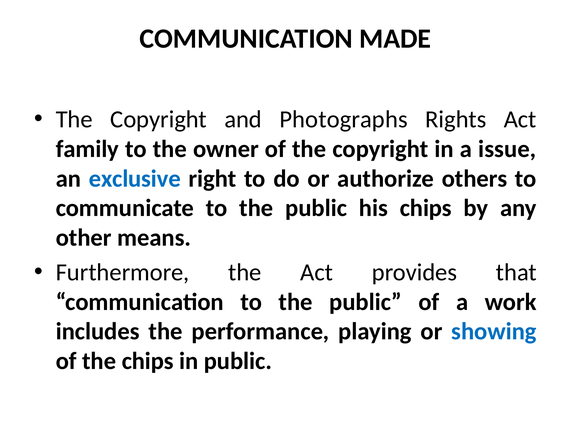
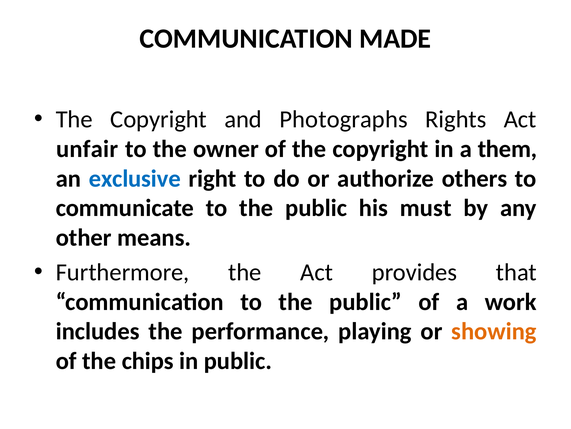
family: family -> unfair (87, 149)
issue: issue -> them (507, 149)
his chips: chips -> must (426, 208)
showing colour: blue -> orange (494, 331)
